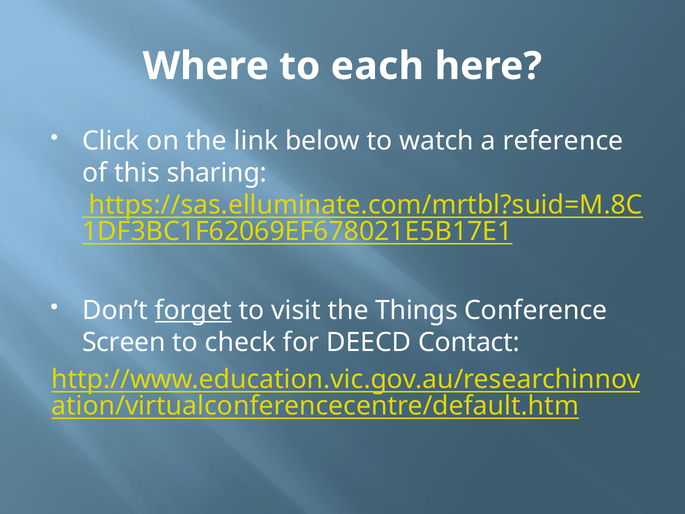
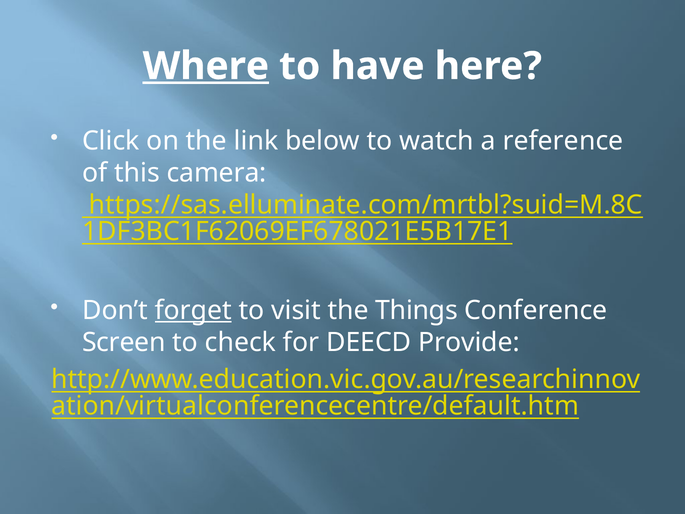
Where underline: none -> present (206, 66)
each: each -> have (378, 66)
sharing: sharing -> camera (217, 173)
Contact: Contact -> Provide (469, 342)
